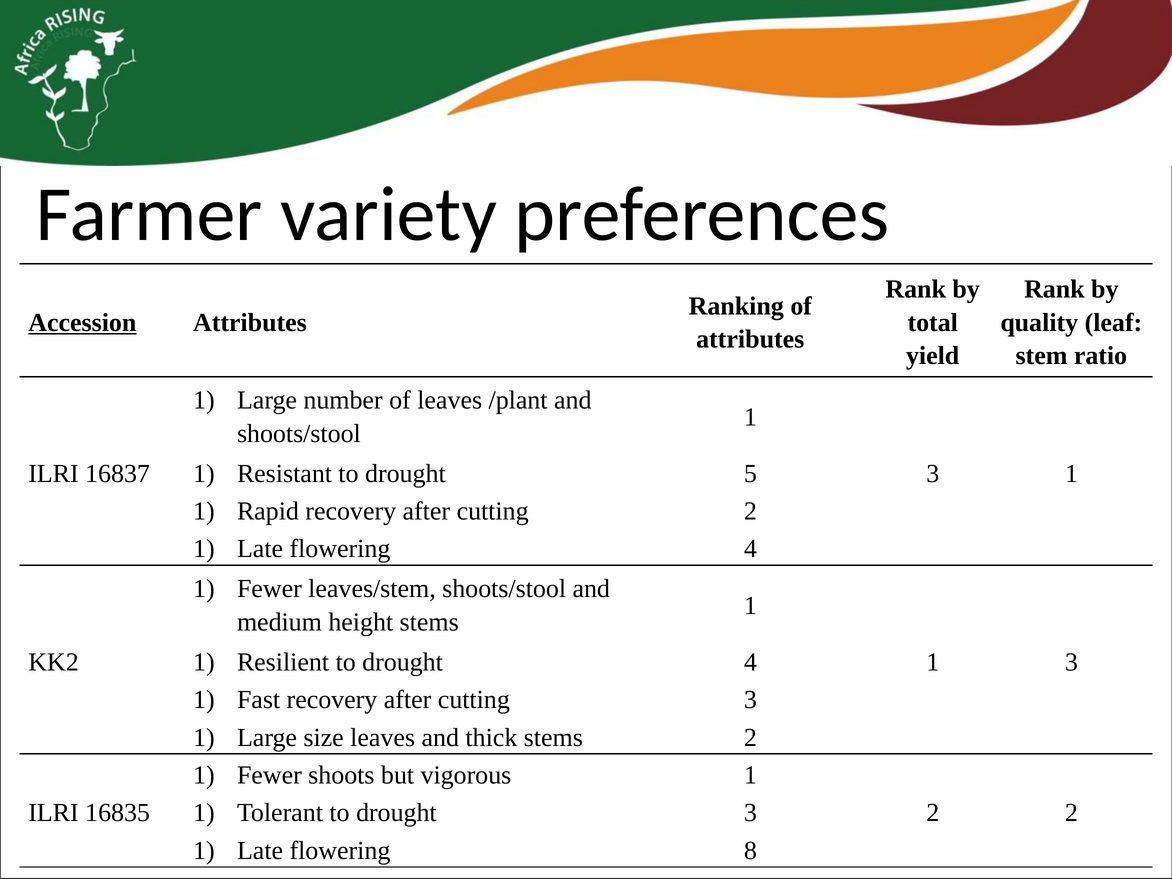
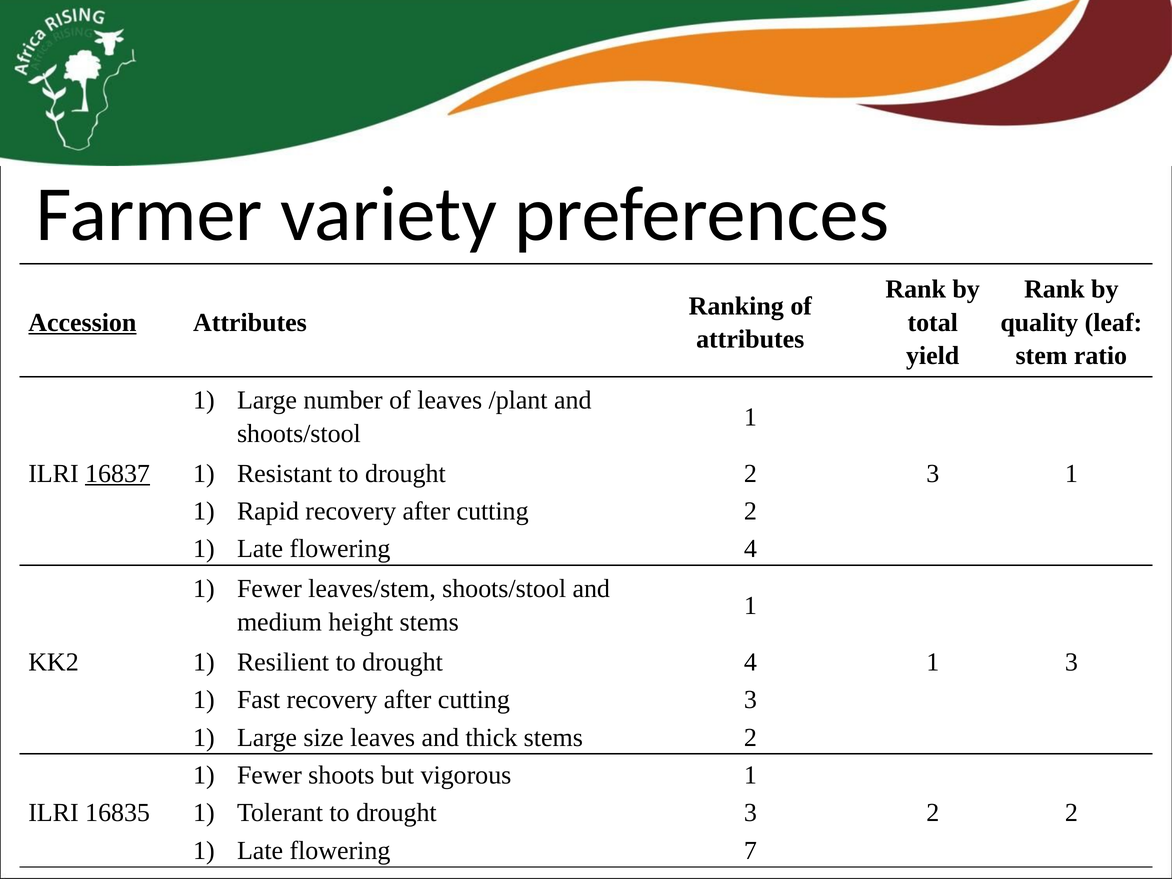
16837 underline: none -> present (118, 473)
drought 5: 5 -> 2 (750, 474)
8: 8 -> 7 (750, 851)
